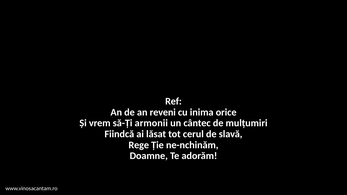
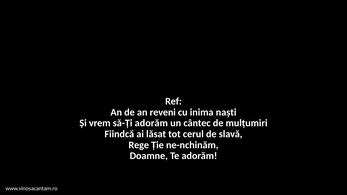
orice: orice -> naști (226, 112)
să-Ți armonii: armonii -> adorăm (151, 123)
